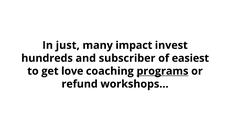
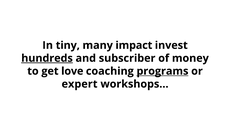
just: just -> tiny (68, 45)
hundreds underline: none -> present (47, 58)
easiest: easiest -> money (190, 58)
refund: refund -> expert (80, 84)
